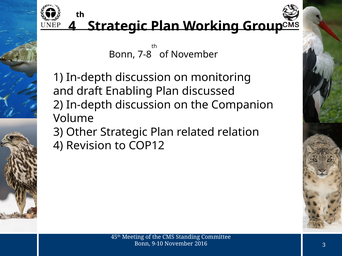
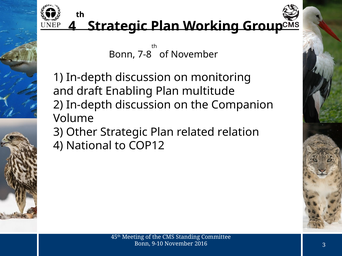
discussed: discussed -> multitude (208, 91)
Revision: Revision -> National (89, 146)
